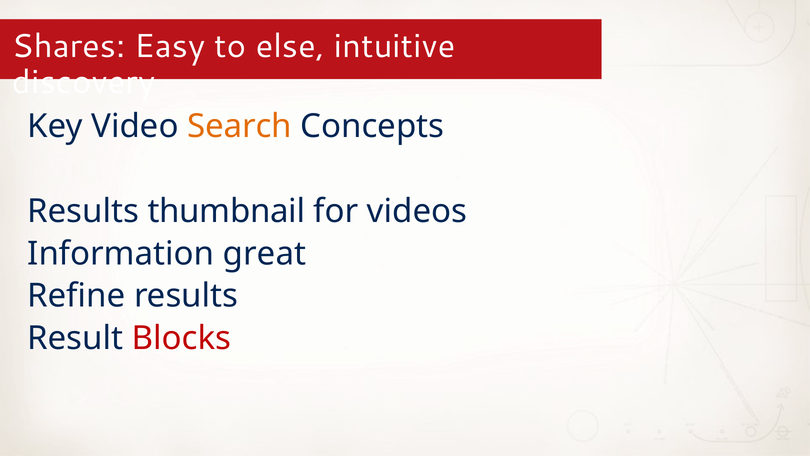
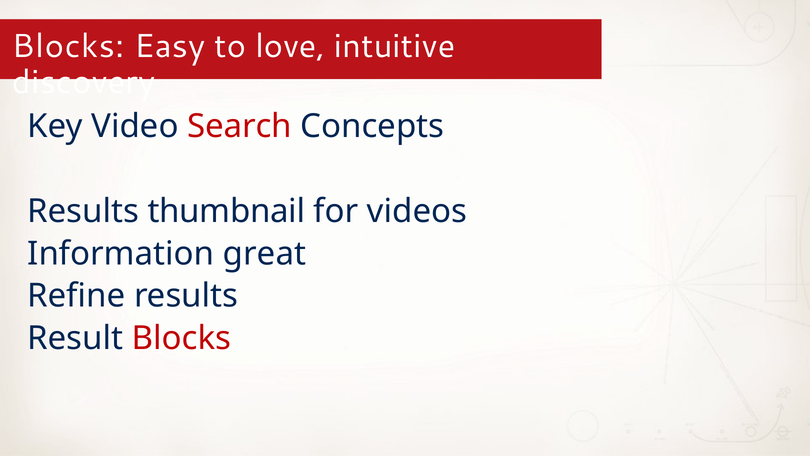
Shares: Shares -> Blocks (68, 46)
else: else -> love (290, 46)
Search colour: orange -> red (239, 126)
